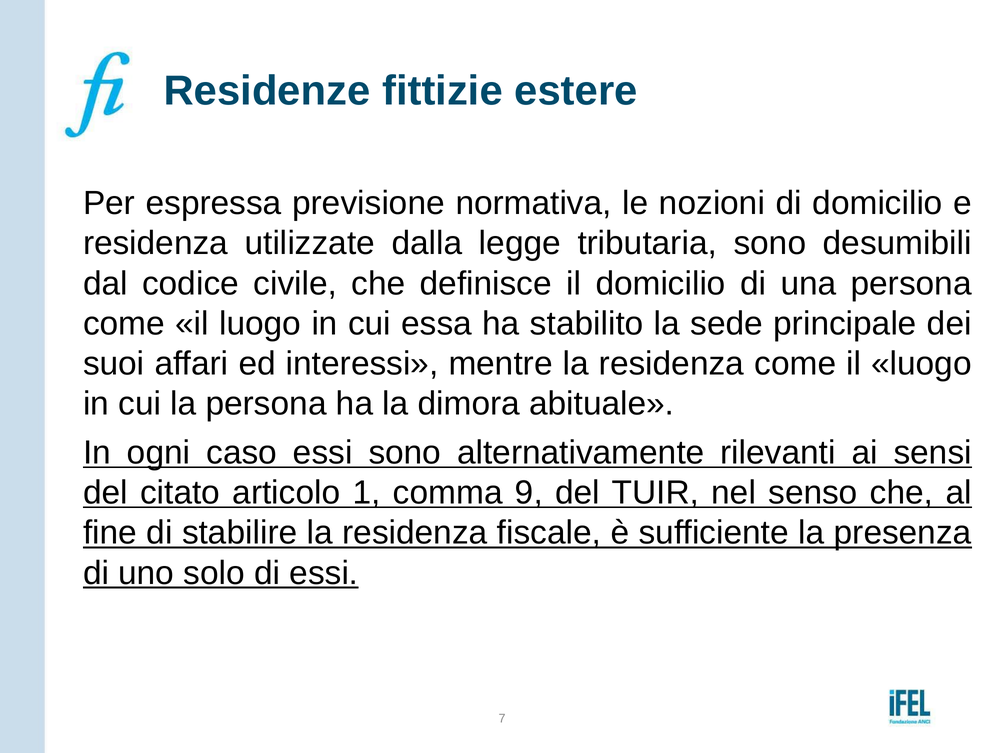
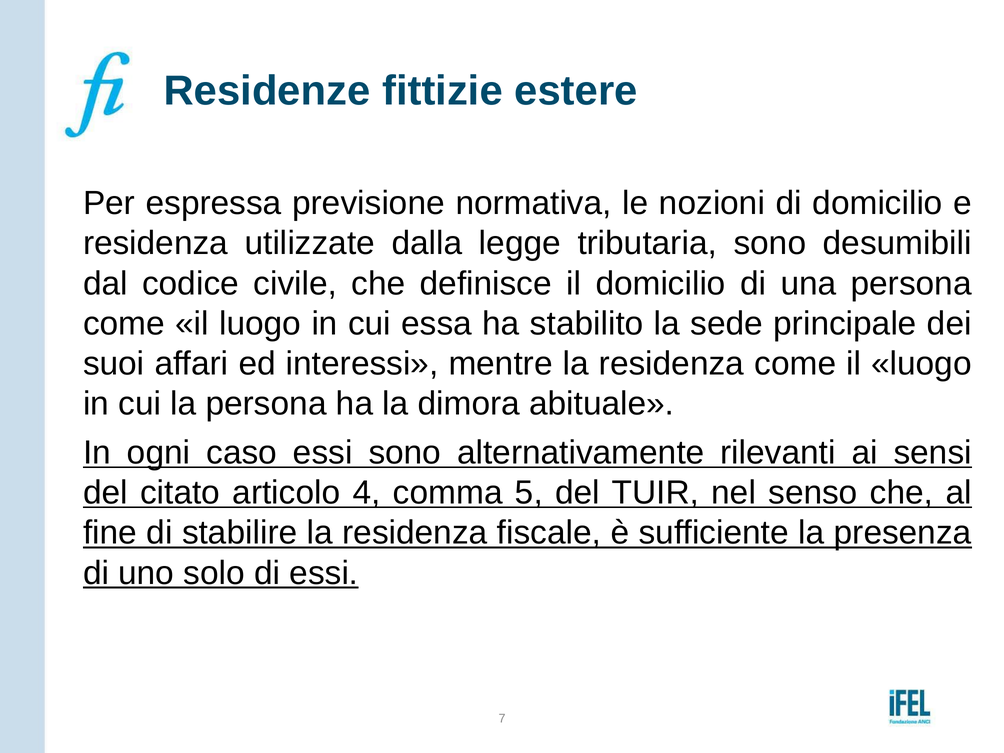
1: 1 -> 4 (367, 493)
9: 9 -> 5 (529, 493)
